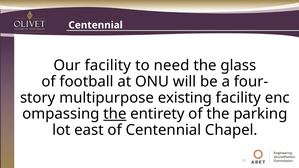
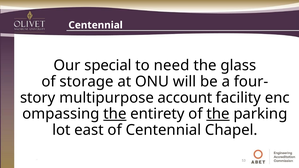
Our facility: facility -> special (108, 66)
football: football -> storage (87, 82)
existing: existing -> account (185, 98)
the underline: none -> present (218, 114)
